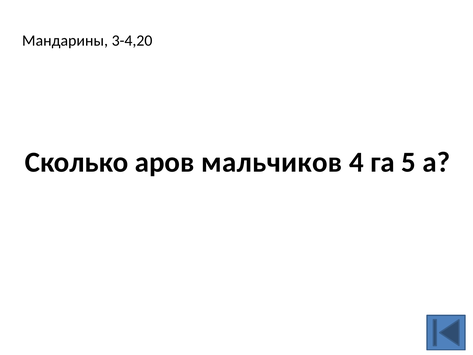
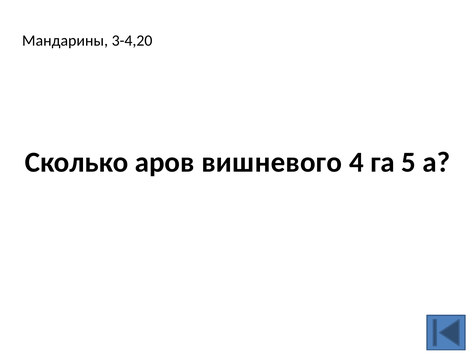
мальчиков: мальчиков -> вишневого (272, 162)
